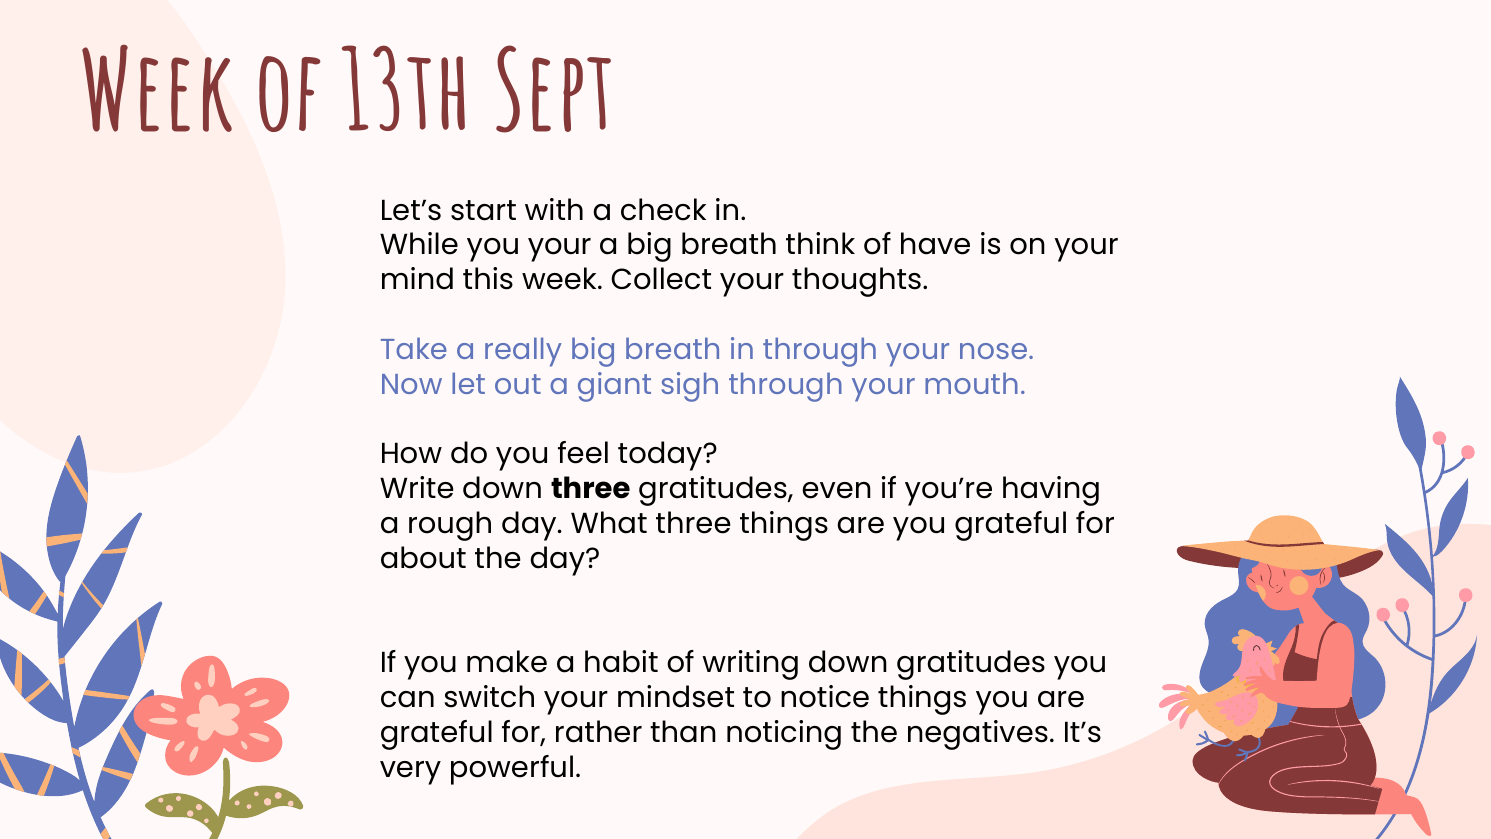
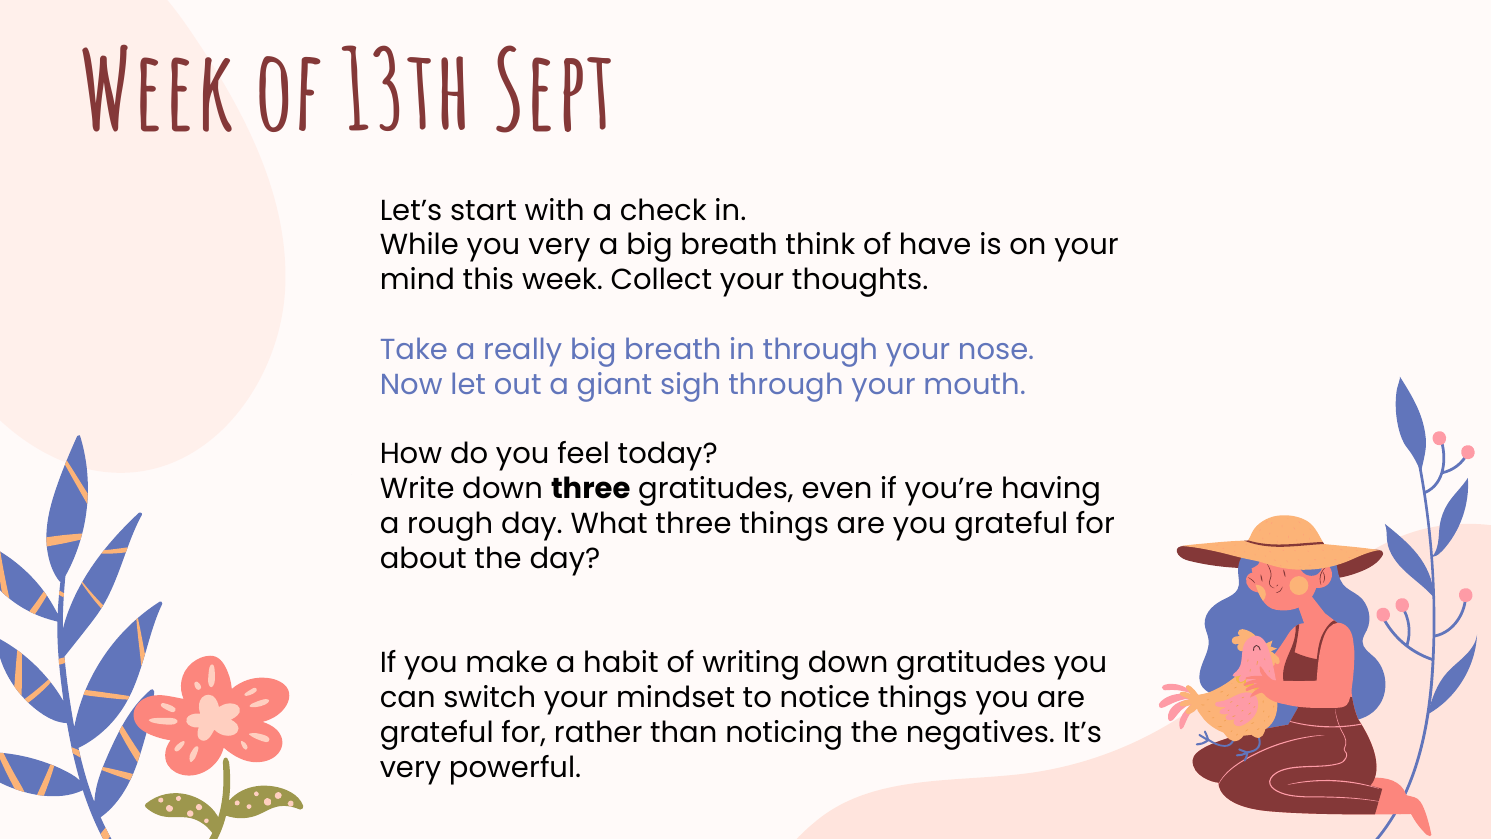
you your: your -> very (559, 245)
